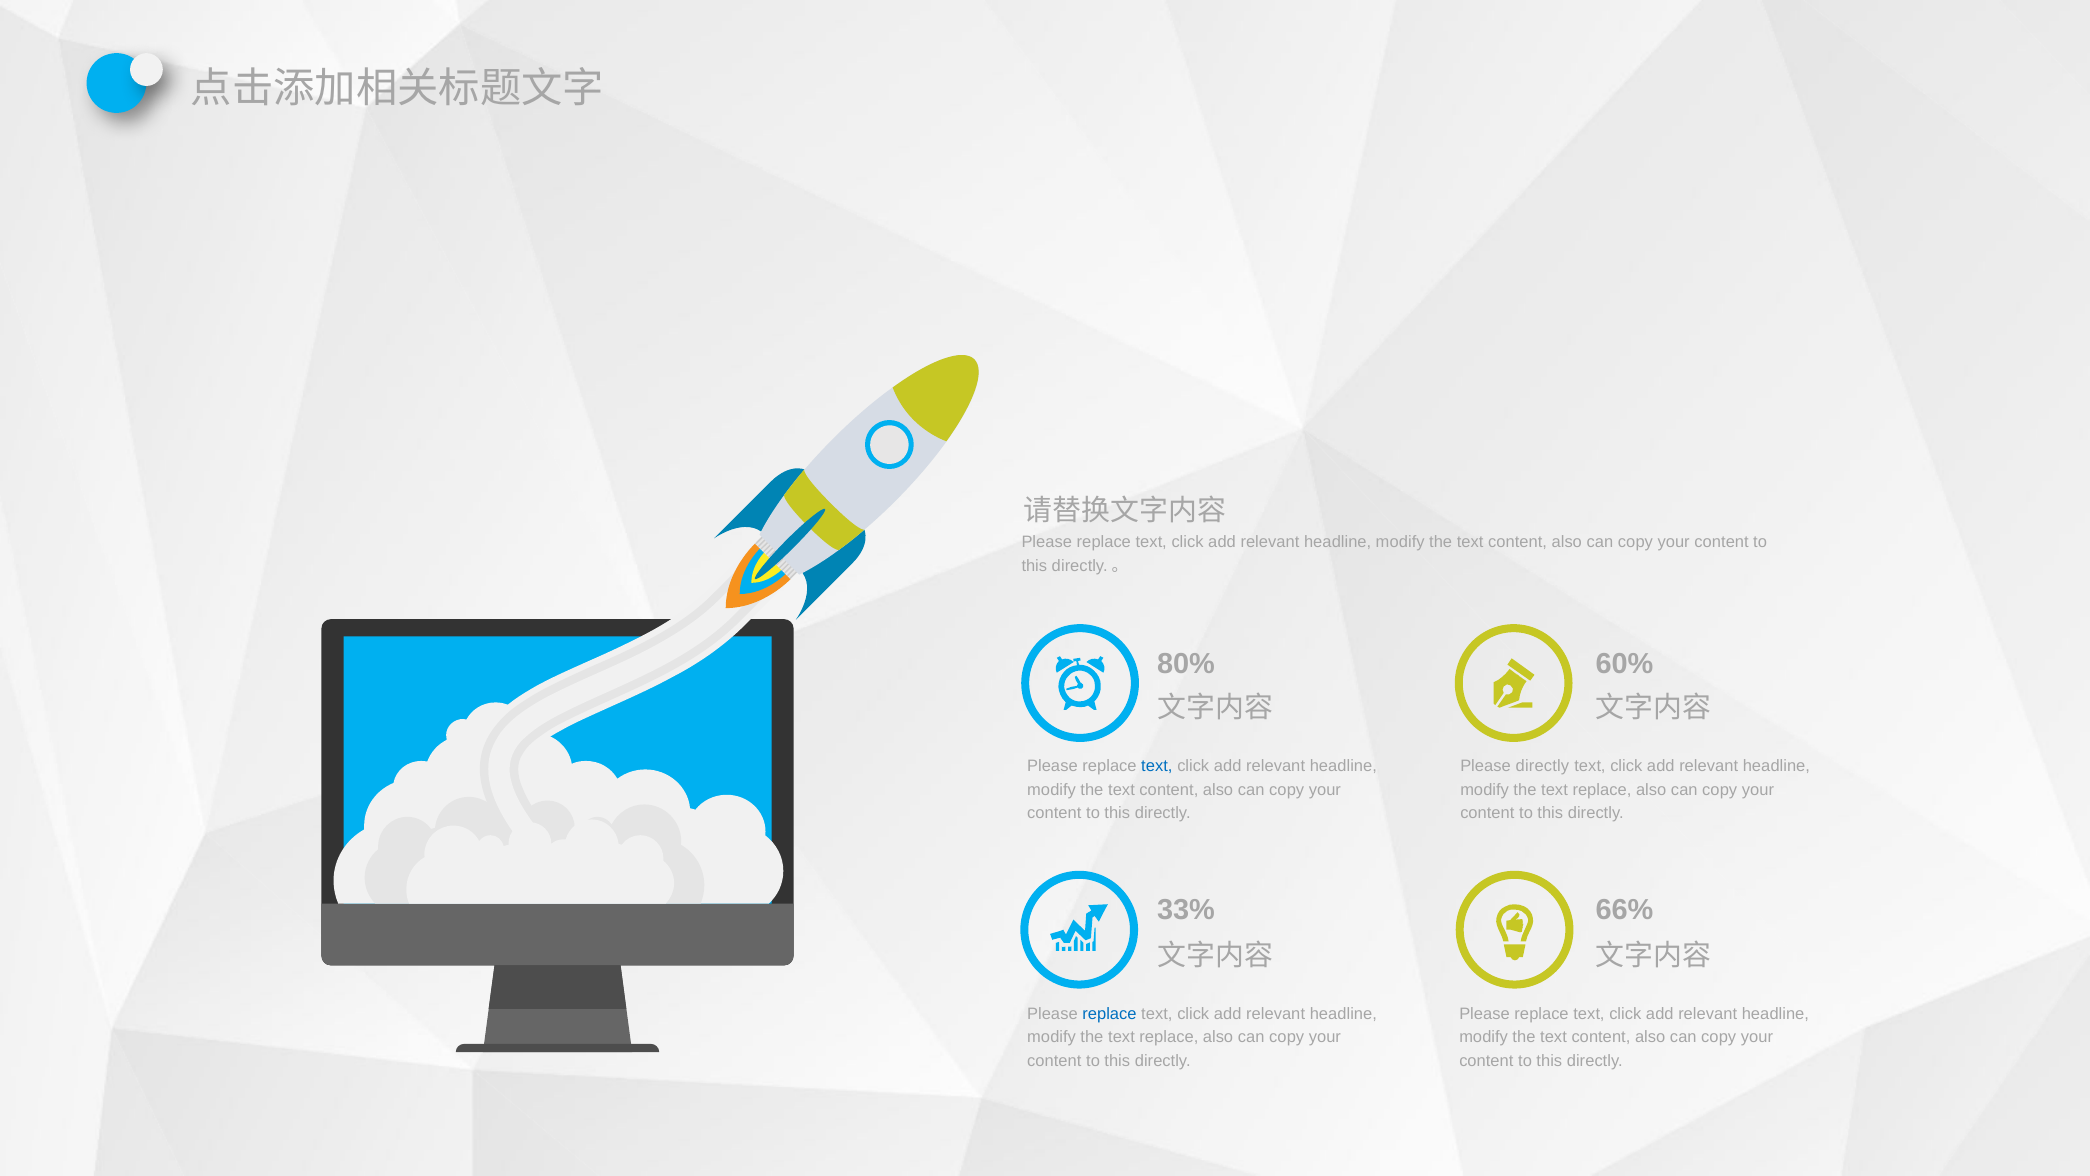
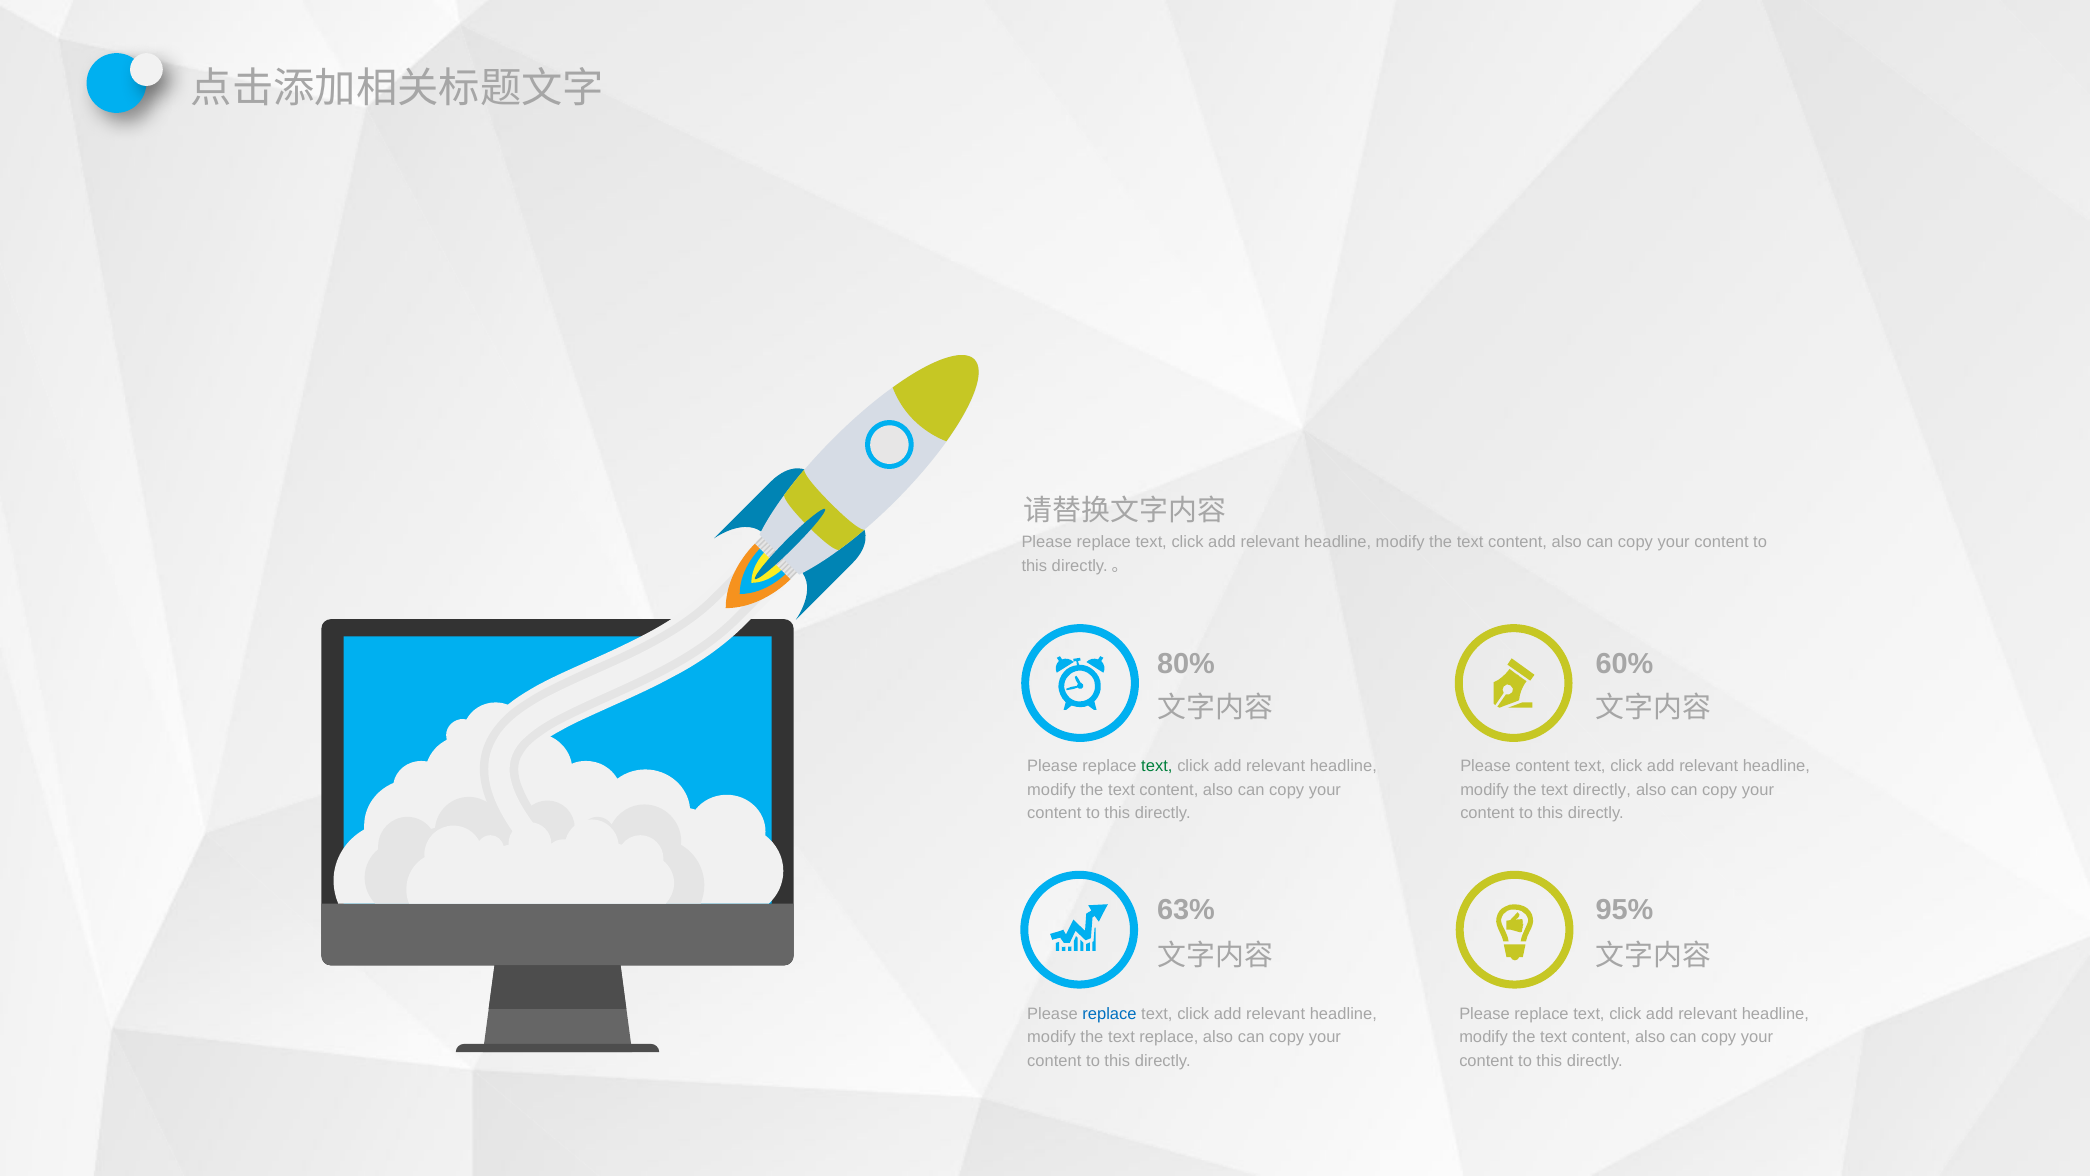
text colour: blue -> green (1157, 766)
Please directly: directly -> content (1543, 766)
replace: replace -> directly (1602, 789)
33%: 33% -> 63% (1186, 909)
66%: 66% -> 95% (1624, 909)
